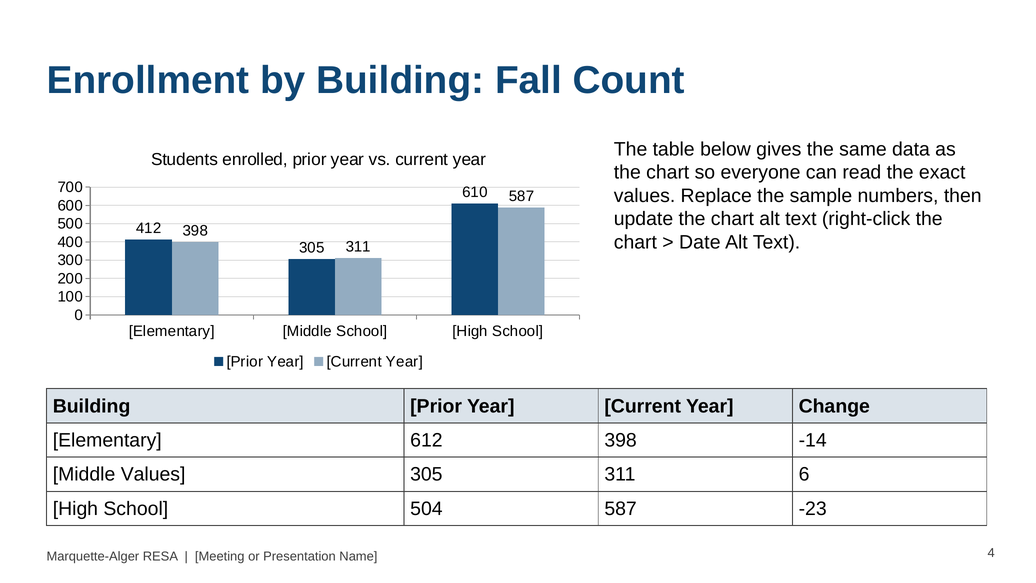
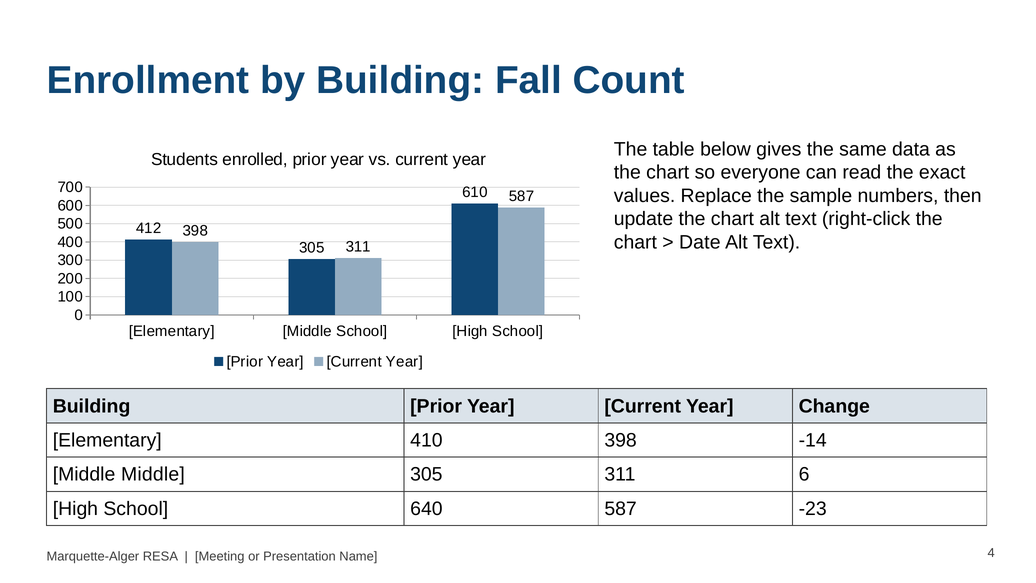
612: 612 -> 410 (426, 440)
Middle Values: Values -> Middle (153, 474)
504: 504 -> 640 (426, 509)
